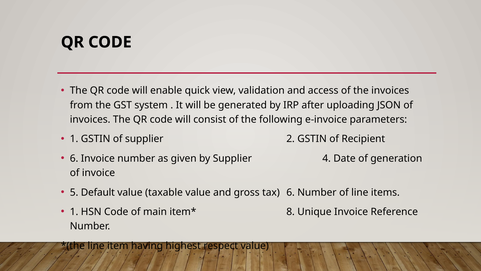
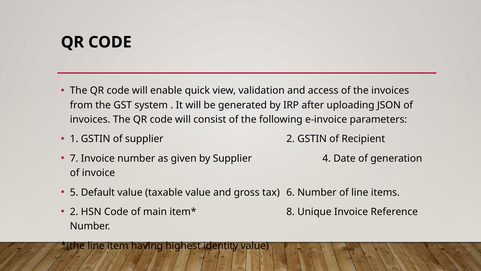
6: 6 -> 7 (74, 158)
1: 1 -> 2 (74, 212)
respect: respect -> identity (221, 245)
